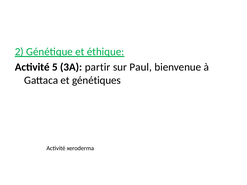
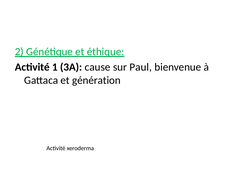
5: 5 -> 1 (55, 67)
partir: partir -> cause (98, 67)
génétiques: génétiques -> génération (96, 80)
